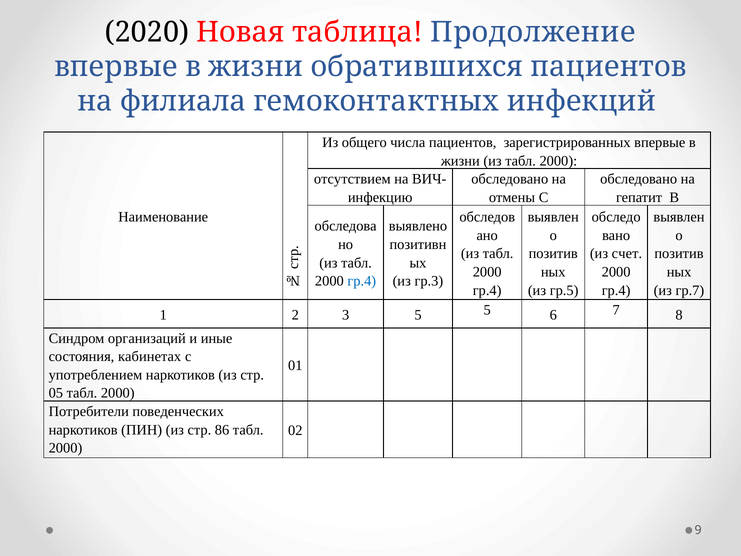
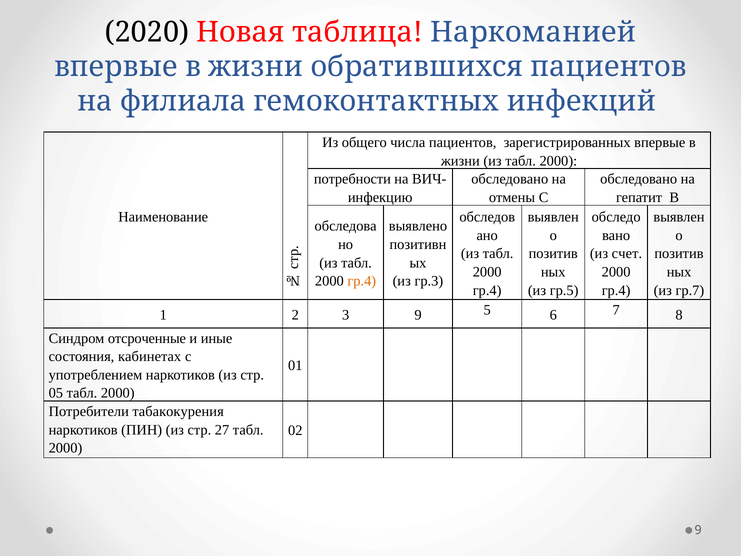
Продолжение: Продолжение -> Наркоманией (533, 32)
отсутствием: отсутствием -> потребности (352, 179)
гр.4 colour: blue -> orange (362, 281)
3 5: 5 -> 9 (418, 315)
организаций: организаций -> отсроченные (147, 338)
поведенческих: поведенческих -> табакокурения (178, 411)
86: 86 -> 27 (222, 430)
